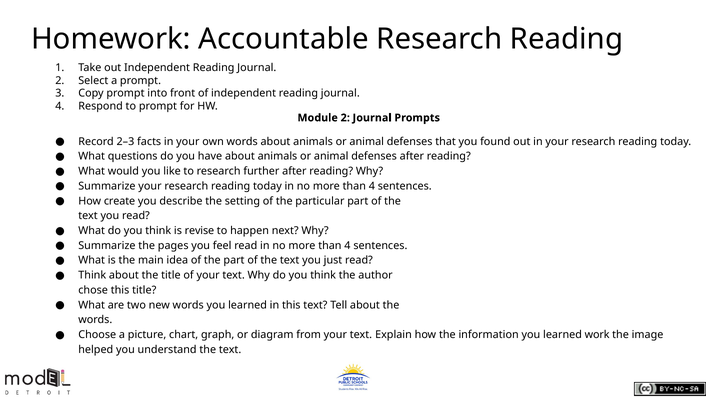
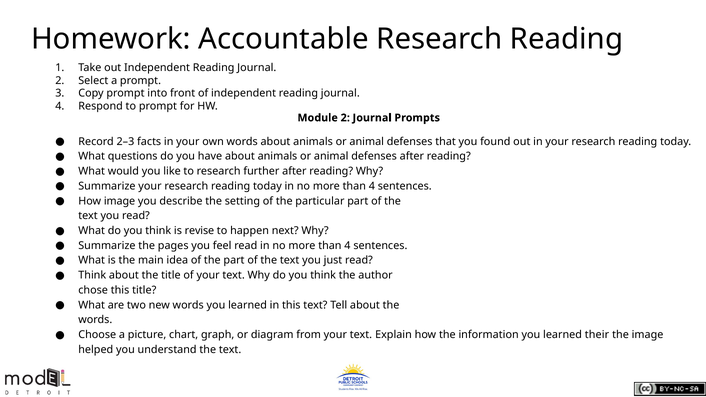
How create: create -> image (120, 201)
work: work -> their (597, 335)
